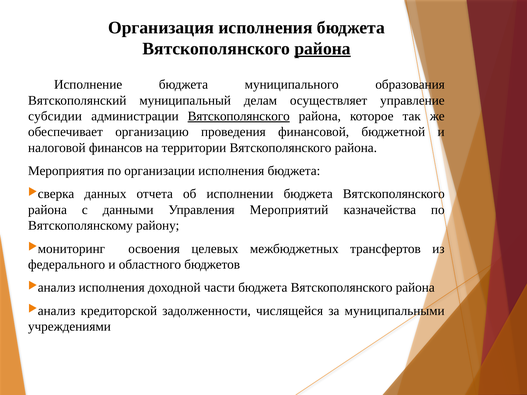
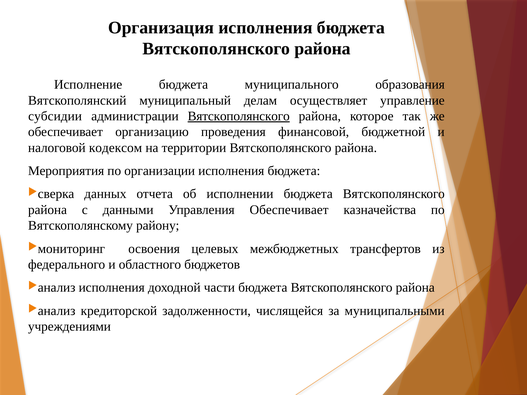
района underline: present -> none (323, 49)
финансов: финансов -> кодексом (116, 148)
Управления Мероприятий: Мероприятий -> Обеспечивает (289, 210)
